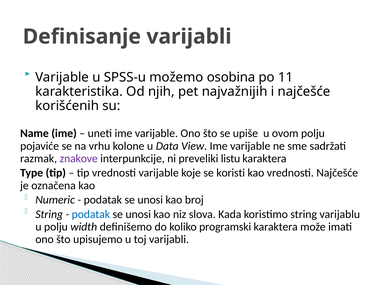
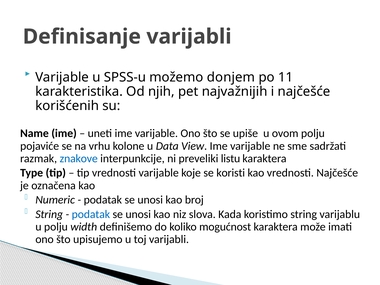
osobina: osobina -> donjem (231, 77)
znakove colour: purple -> blue (79, 158)
programski: programski -> mogućnost (225, 227)
